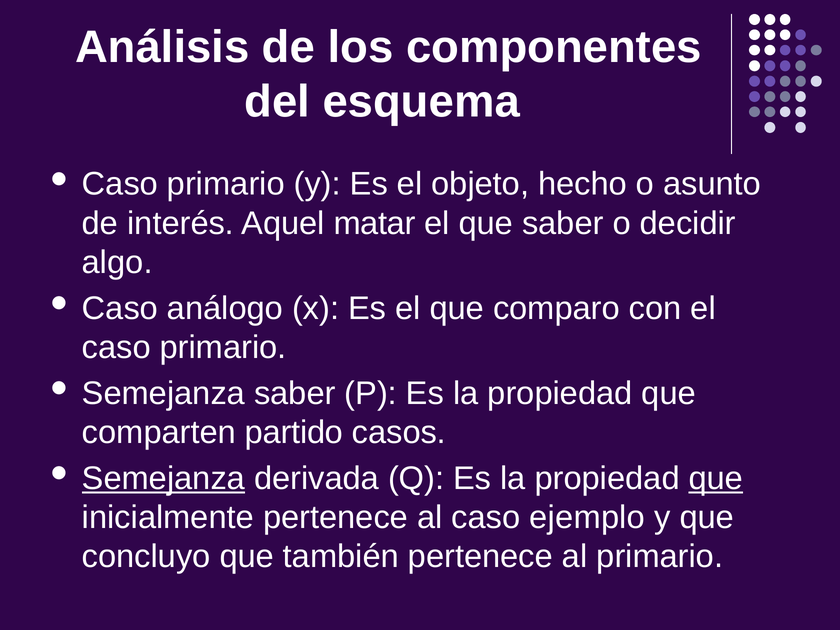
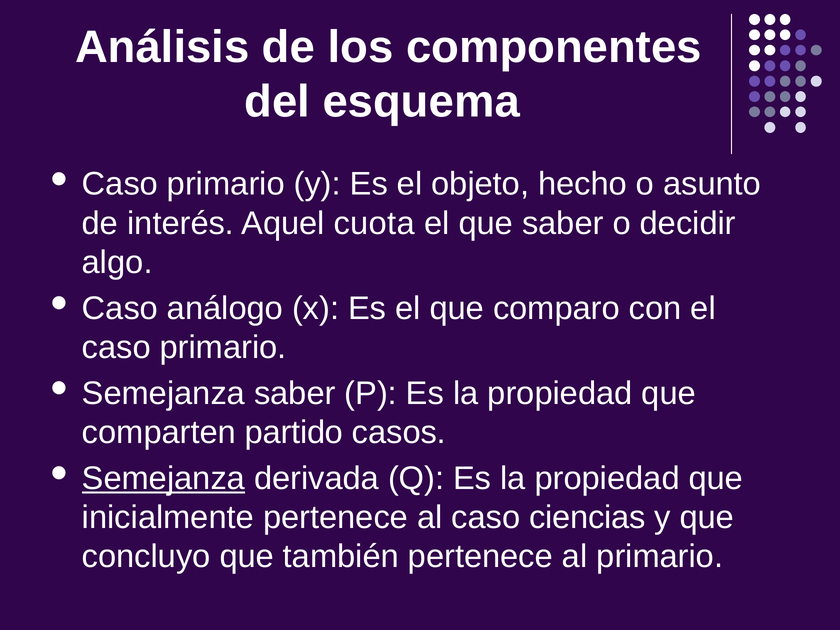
matar: matar -> cuota (374, 223)
que underline: present -> none (716, 478)
ejemplo: ejemplo -> ciencias (587, 517)
